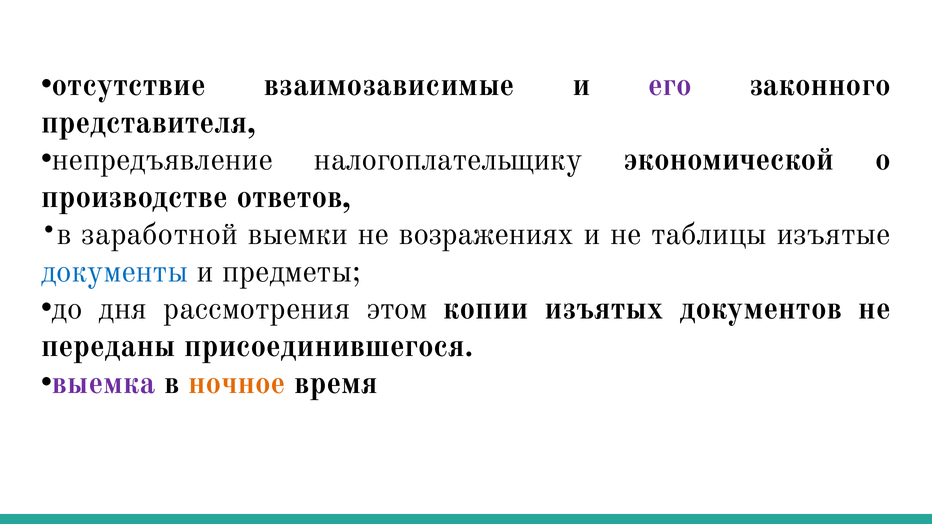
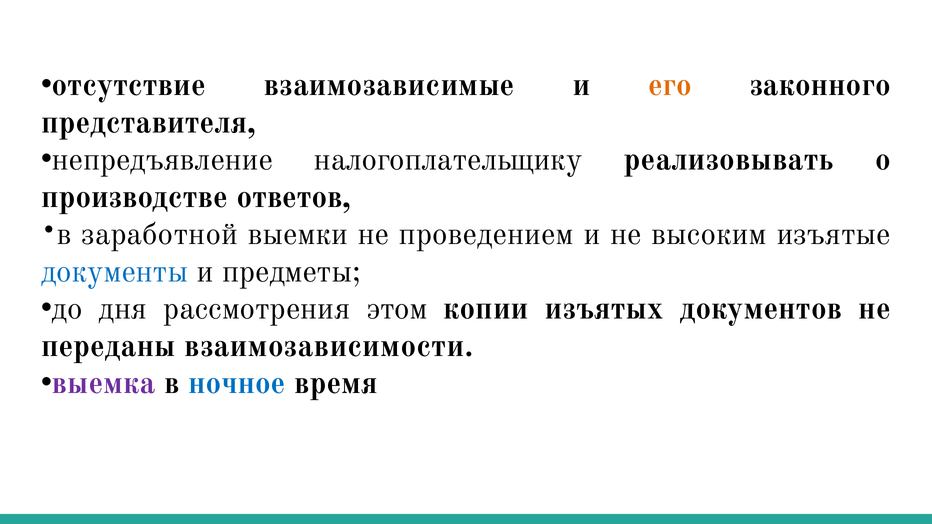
его colour: purple -> orange (670, 85)
экономической: экономической -> реализовывать (729, 160)
возражениях: возражениях -> проведением (486, 234)
таблицы: таблицы -> высоким (709, 234)
присоединившегося: присоединившегося -> взаимозависимости (329, 346)
ночное colour: orange -> blue (237, 383)
